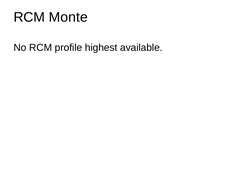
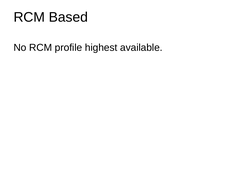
Monte: Monte -> Based (68, 17)
